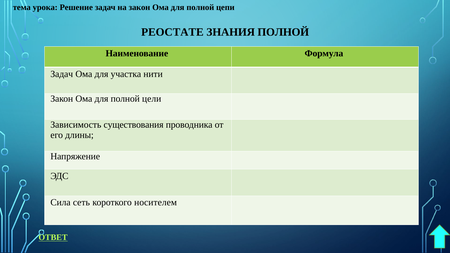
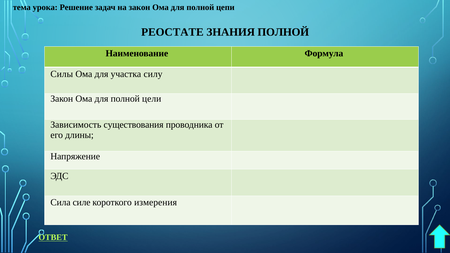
Задач: Задач -> Силы (62, 74)
нити: нити -> силу (153, 74)
сеть: сеть -> силе (82, 203)
носителем: носителем -> измерения (156, 203)
